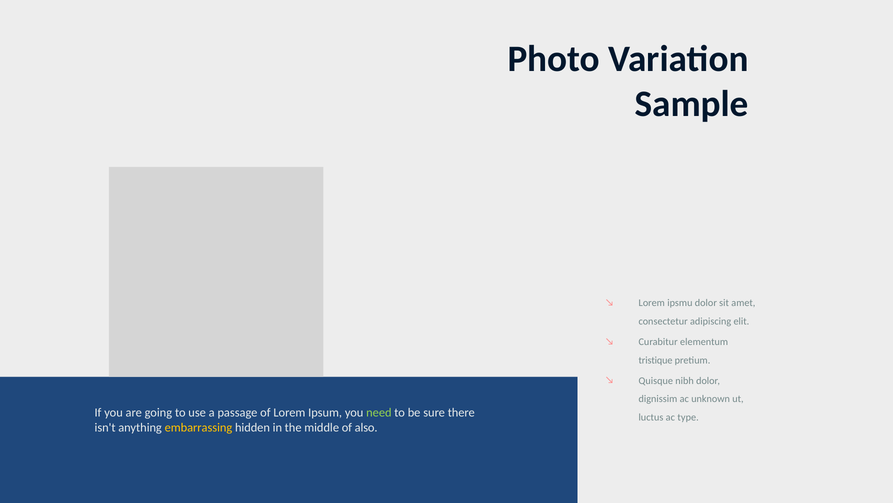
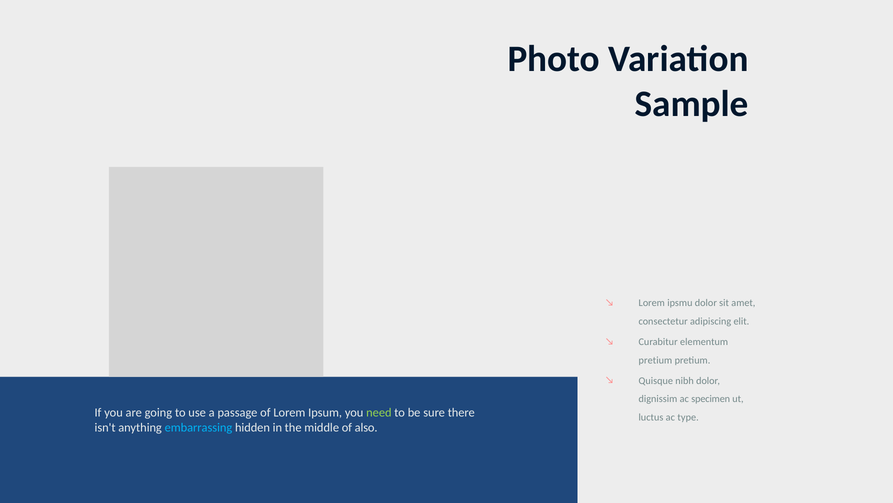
tristique: tristique -> pretium (655, 360)
unknown: unknown -> specimen (711, 399)
embarrassing colour: yellow -> light blue (198, 427)
